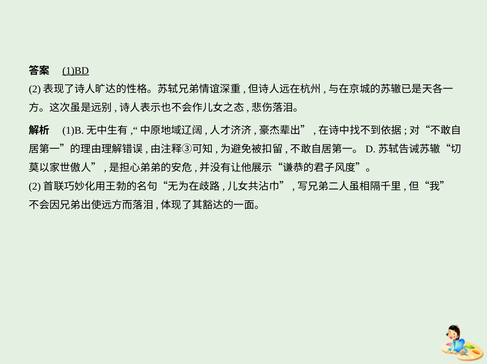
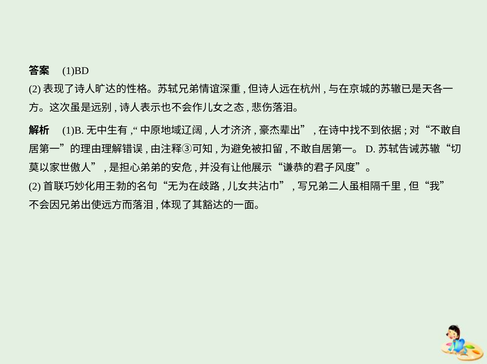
1)BD underline: present -> none (76, 71)
